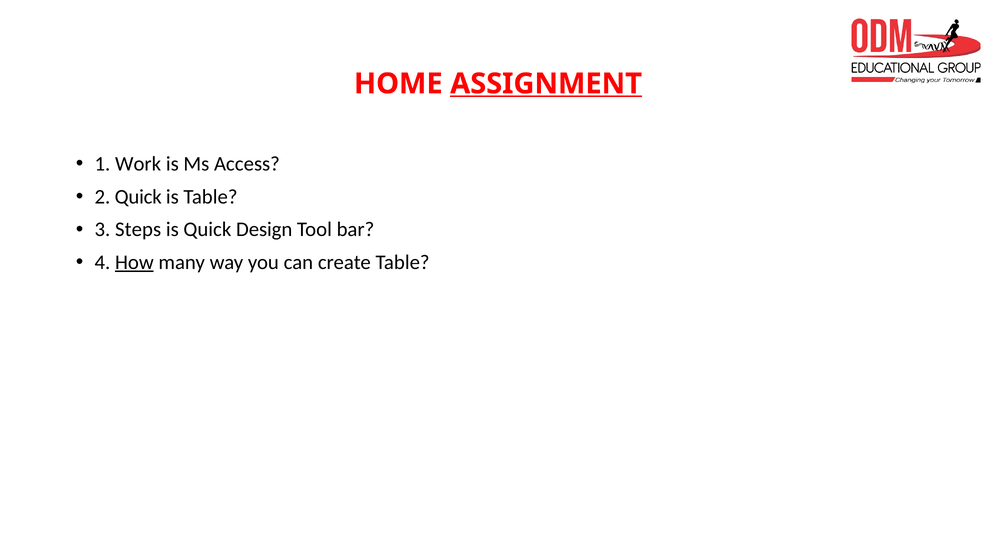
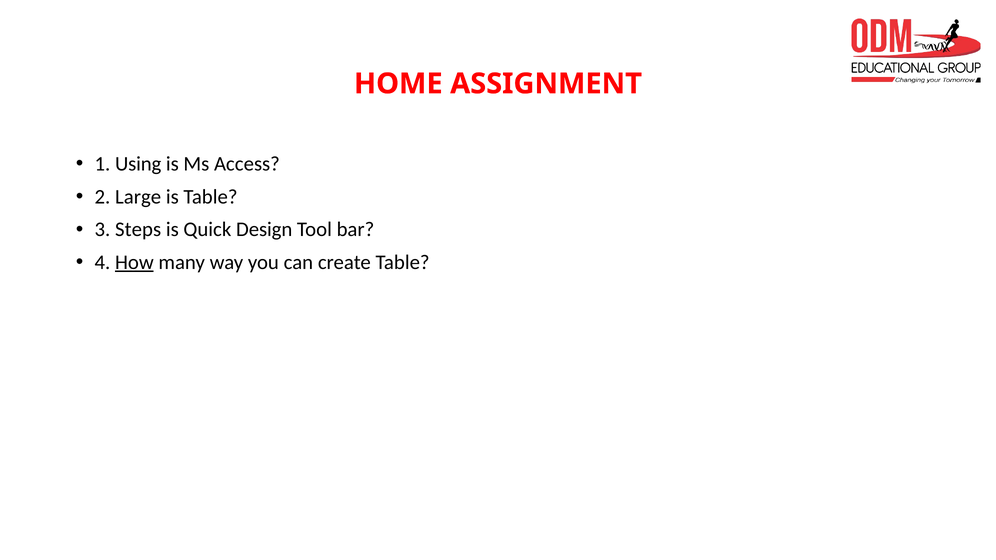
ASSIGNMENT underline: present -> none (546, 84)
Work: Work -> Using (138, 164)
2 Quick: Quick -> Large (138, 197)
